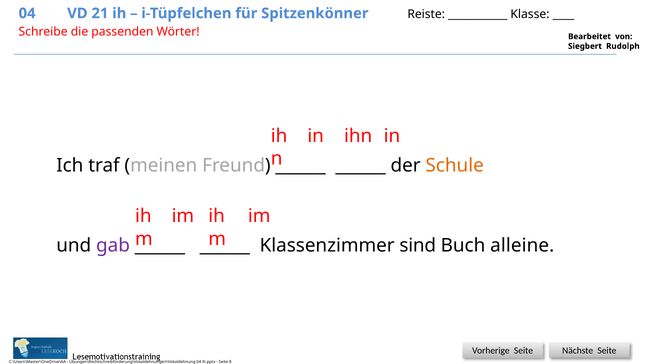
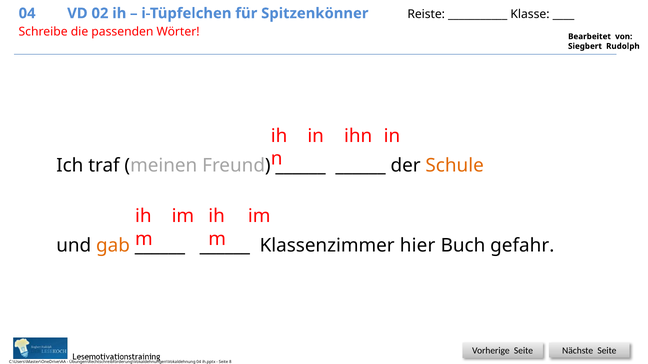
21: 21 -> 02 (100, 13)
gab colour: purple -> orange (113, 246)
sind: sind -> hier (418, 246)
alleine: alleine -> gefahr (522, 246)
